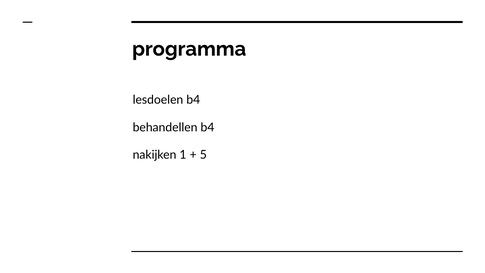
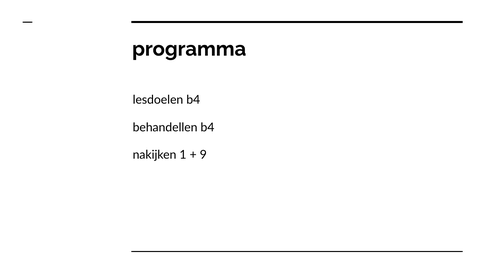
5: 5 -> 9 (203, 155)
